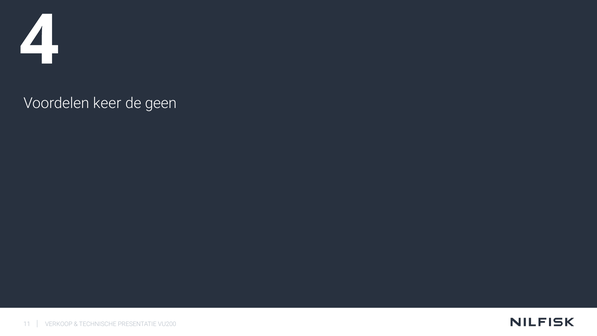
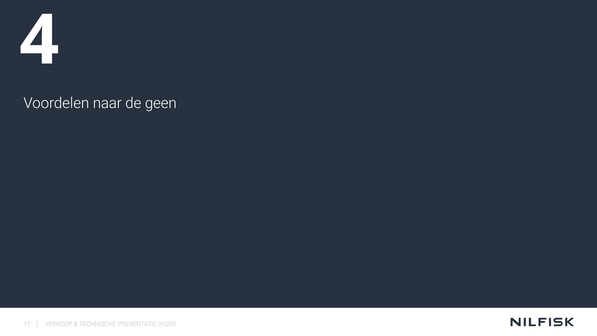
keer: keer -> naar (107, 103)
